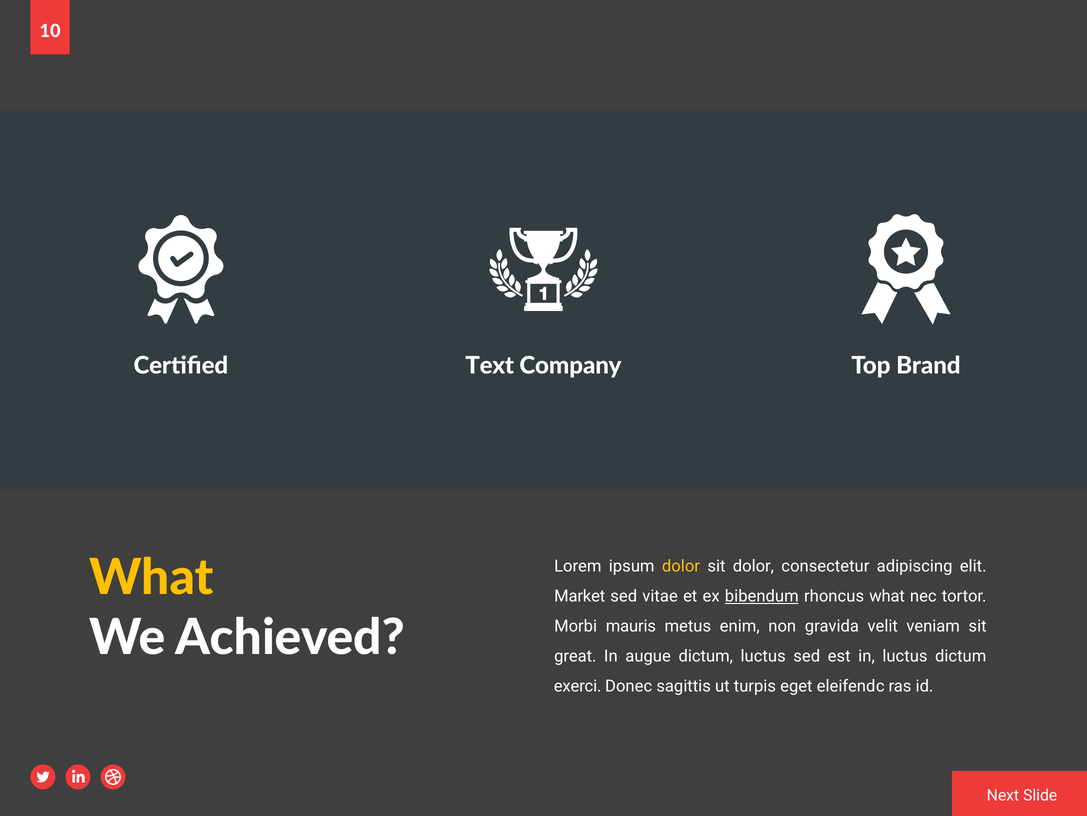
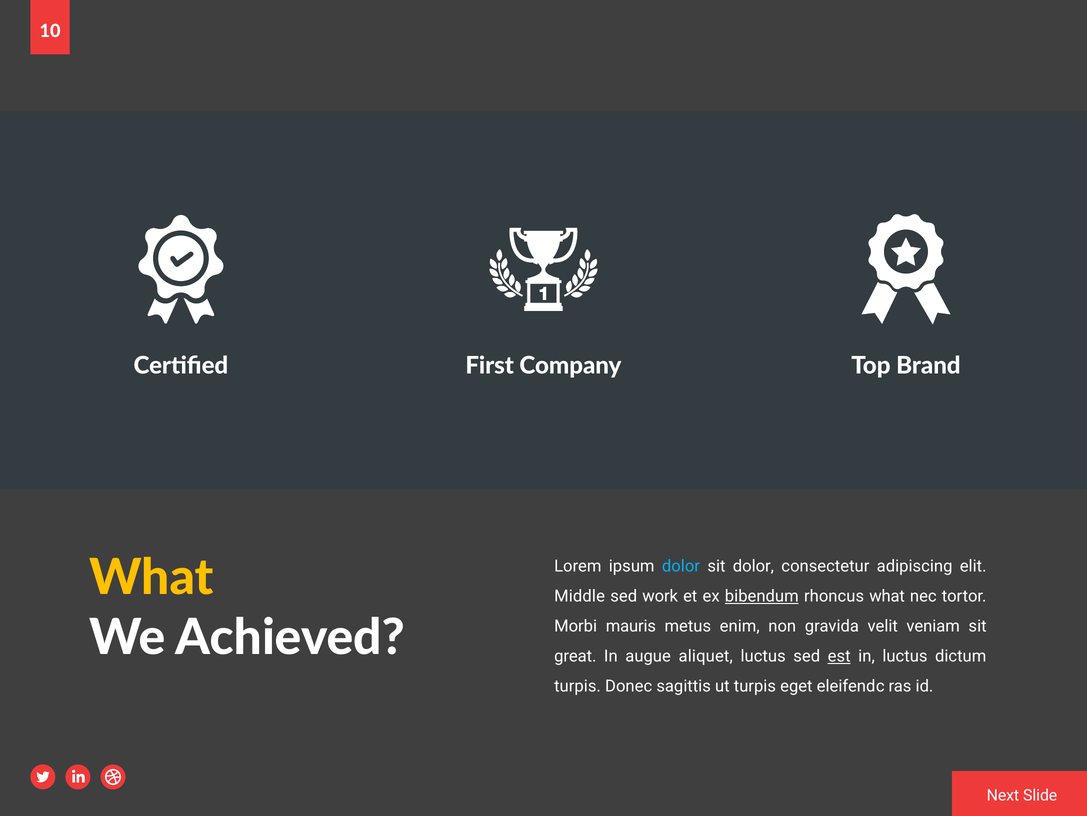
Text: Text -> First (490, 366)
dolor colour: yellow -> light blue (681, 566)
Market: Market -> Middle (580, 596)
vitae: vitae -> work (660, 596)
augue dictum: dictum -> aliquet (706, 656)
est underline: none -> present (839, 656)
exerci: exerci -> turpis (578, 686)
